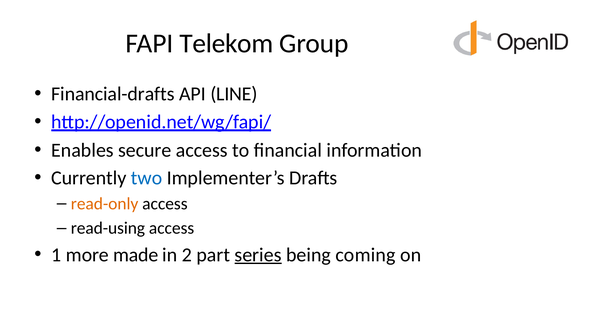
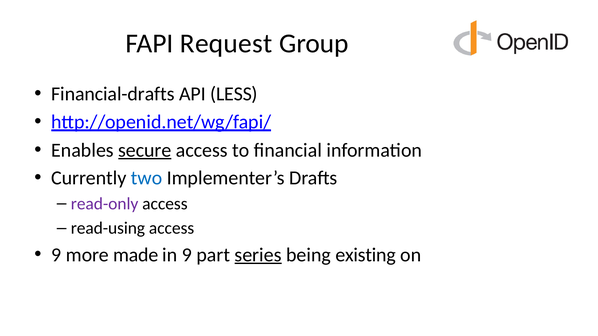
Telekom: Telekom -> Request (226, 43)
LINE: LINE -> LESS (234, 94)
secure underline: none -> present (145, 150)
read-only colour: orange -> purple (105, 204)
1: 1 -> 9 (56, 255)
in 2: 2 -> 9 (187, 255)
coming: coming -> existing (366, 255)
